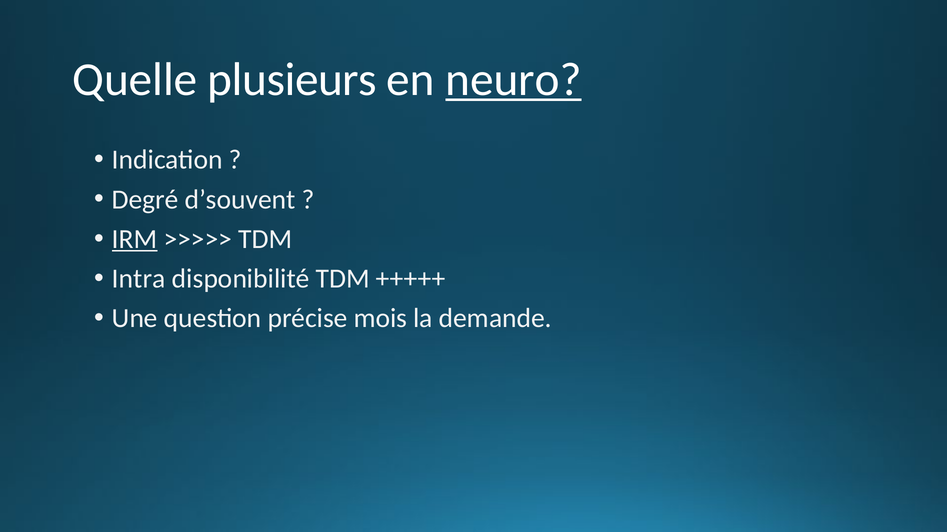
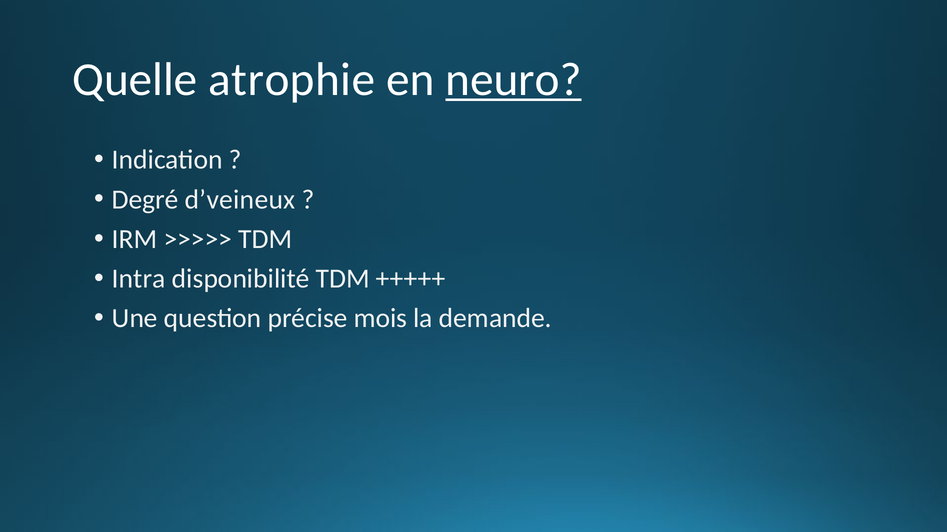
plusieurs: plusieurs -> atrophie (292, 80)
d’souvent: d’souvent -> d’veineux (240, 200)
IRM underline: present -> none (135, 239)
